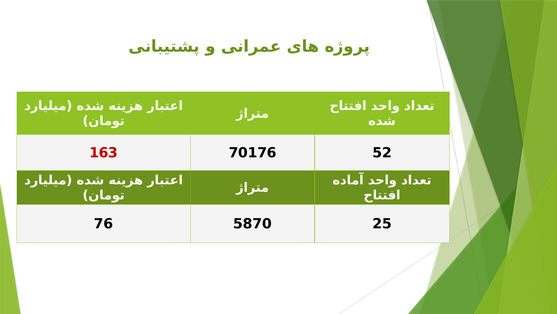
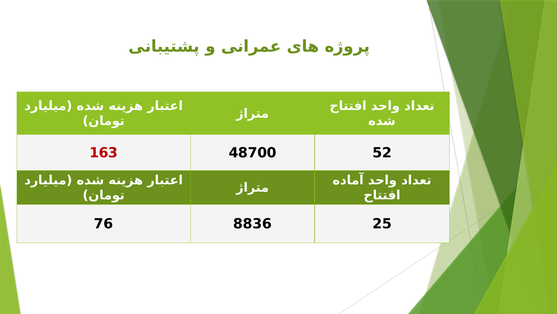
70176: 70176 -> 48700 (253, 152)
5870: 5870 -> 8836 (253, 223)
